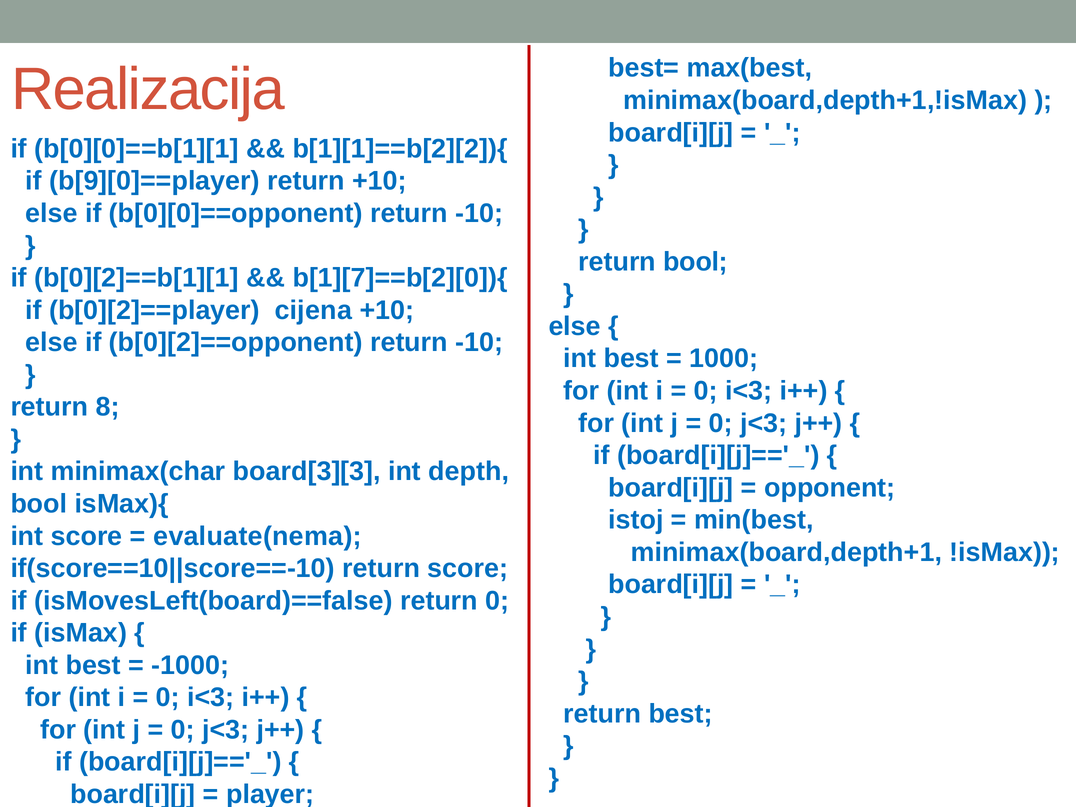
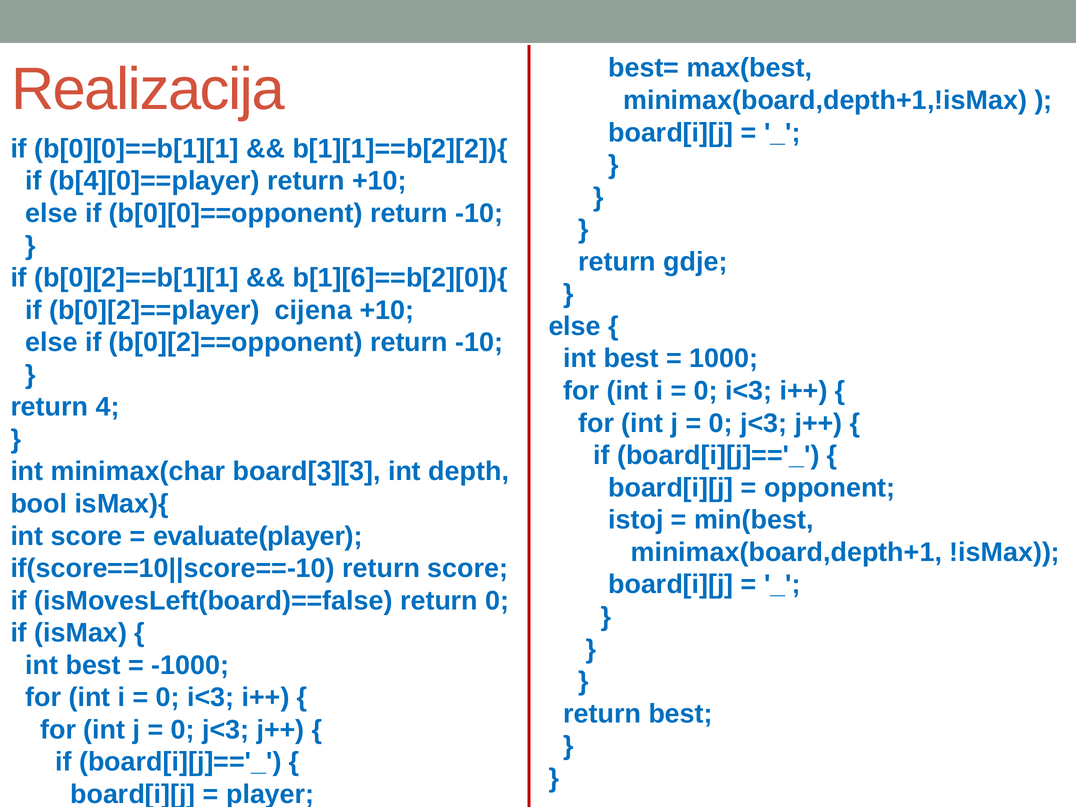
b[9][0]==player: b[9][0]==player -> b[4][0]==player (154, 181)
return bool: bool -> gdje (695, 262)
b[1][7]==b[2][0]){: b[1][7]==b[2][0]){ -> b[1][6]==b[2][0]){ (400, 278)
8: 8 -> 4 (108, 407)
evaluate(nema: evaluate(nema -> evaluate(player (258, 536)
